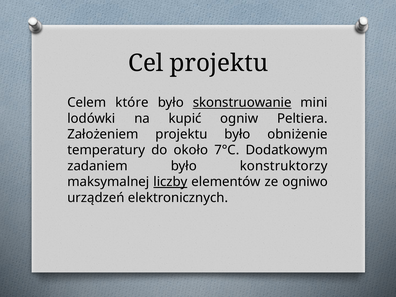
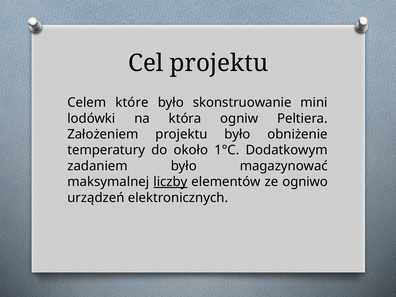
skonstruowanie underline: present -> none (242, 103)
kupić: kupić -> która (185, 118)
7°C: 7°C -> 1°C (227, 150)
konstruktorzy: konstruktorzy -> magazynować (284, 166)
